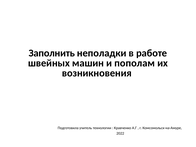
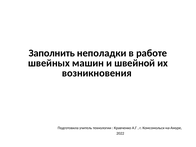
пополам: пополам -> швейной (135, 63)
